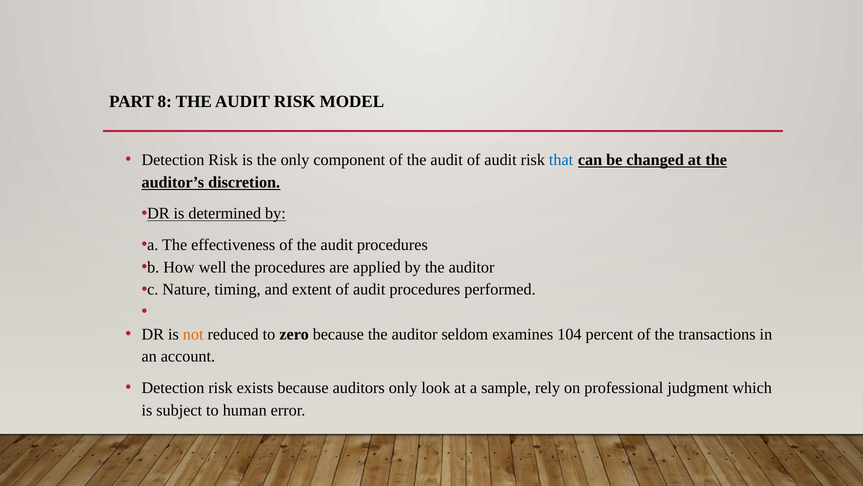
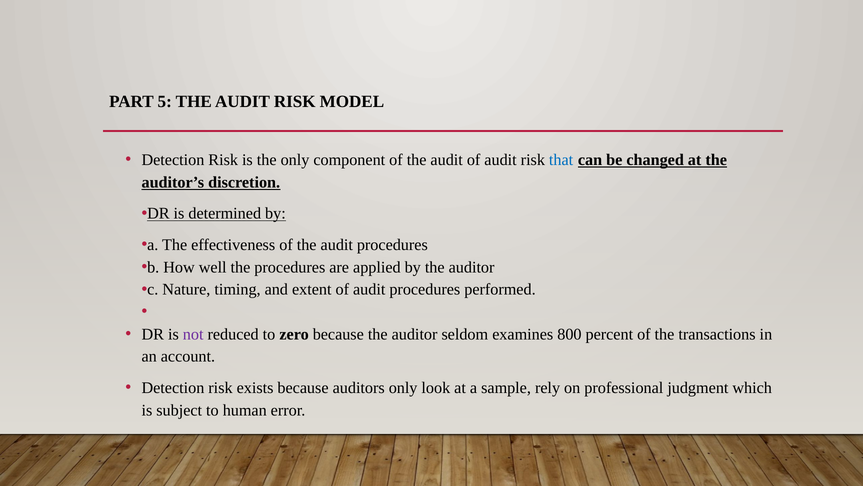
8: 8 -> 5 (165, 101)
not colour: orange -> purple (193, 334)
104: 104 -> 800 (569, 334)
